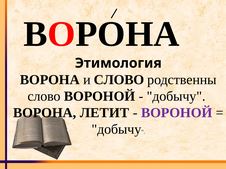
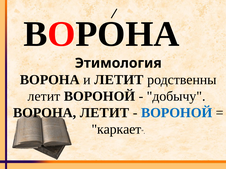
и СЛОВО: СЛОВО -> ЛЕТИТ (119, 80)
слово: слово -> летит (44, 96)
ВОРОНОЙ colour: purple -> blue (177, 113)
добычу: добычу -> каркает (116, 130)
